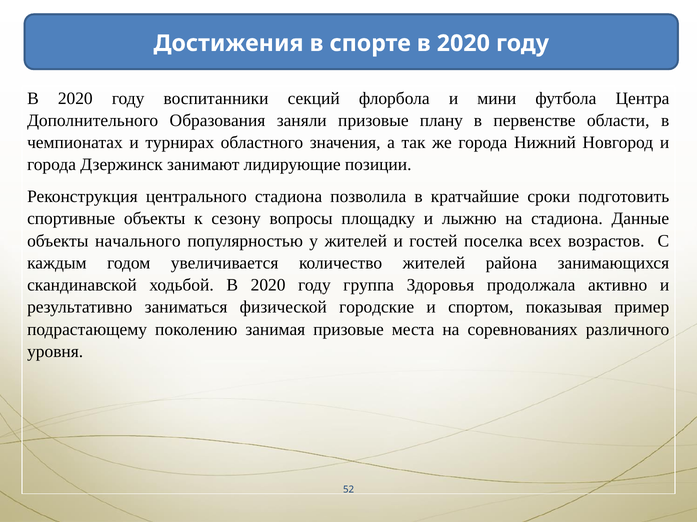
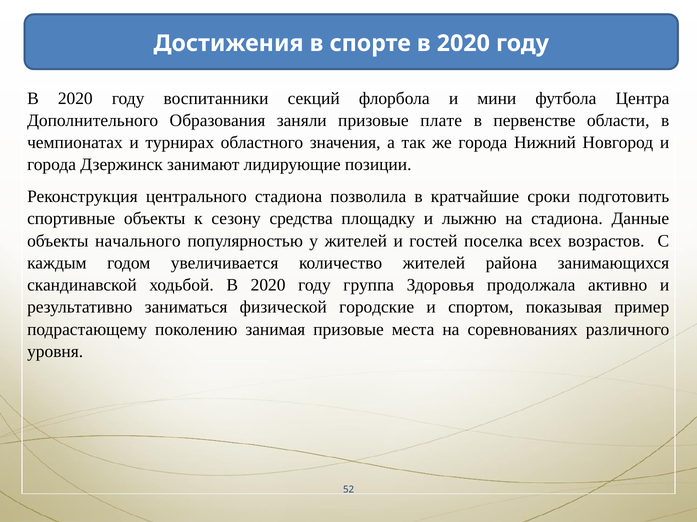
плану: плану -> плате (441, 121)
вопросы: вопросы -> средства (301, 219)
